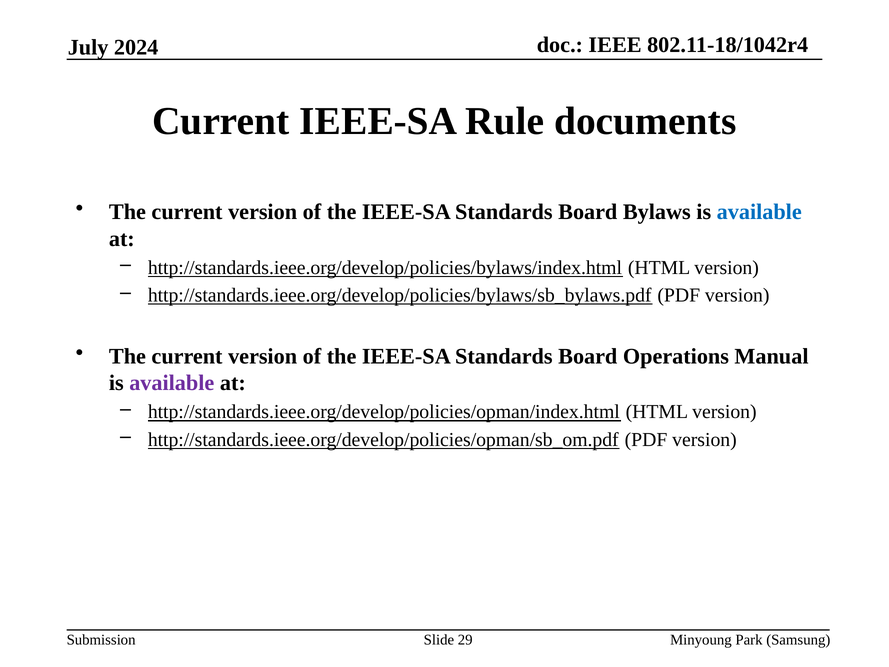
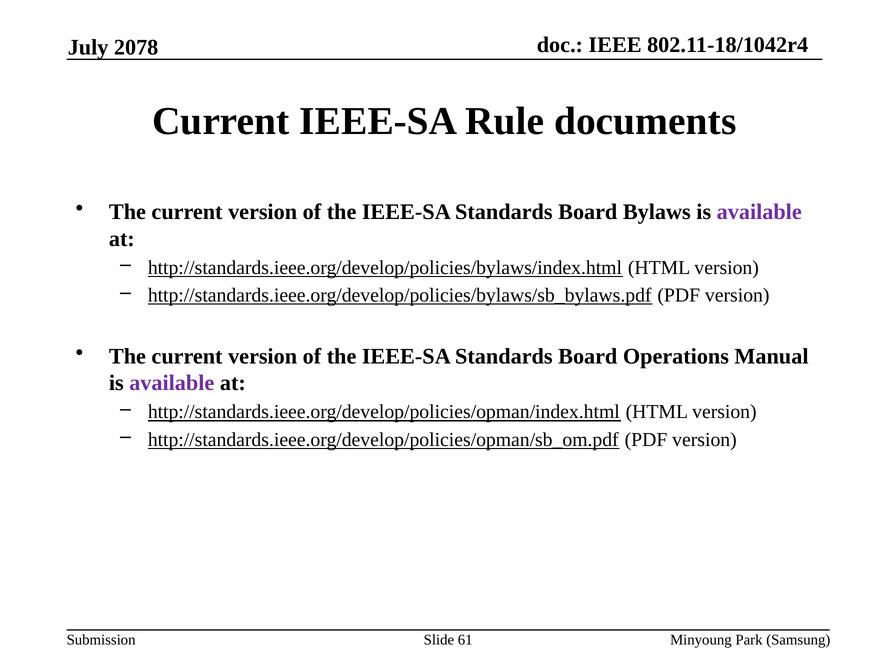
2024: 2024 -> 2078 (136, 47)
available colour: blue -> purple (759, 212)
29: 29 -> 61 (465, 639)
